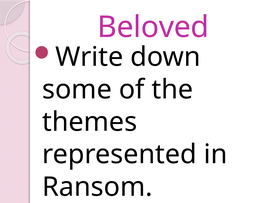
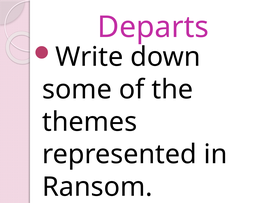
Beloved: Beloved -> Departs (153, 27)
